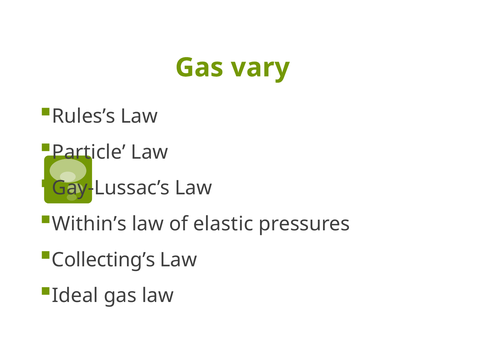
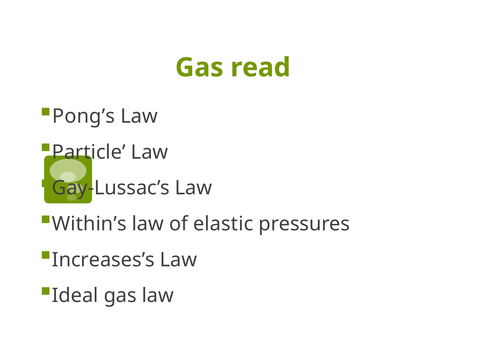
vary: vary -> read (261, 68)
Rules’s: Rules’s -> Pong’s (84, 116)
Collecting’s: Collecting’s -> Increases’s (103, 260)
